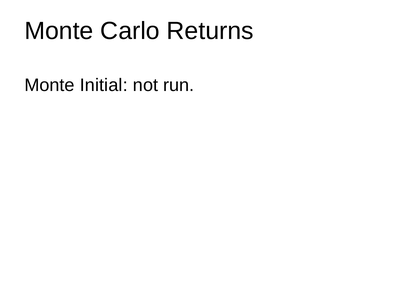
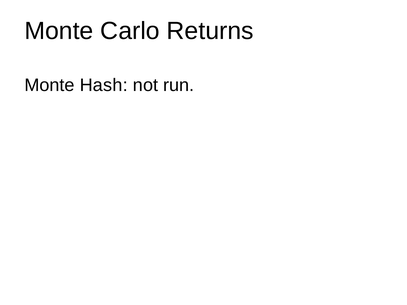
Initial: Initial -> Hash (104, 85)
